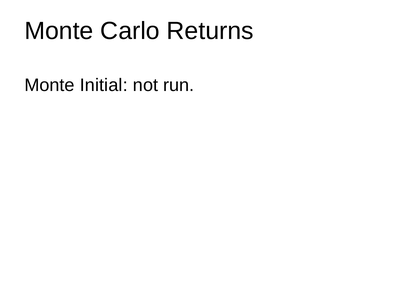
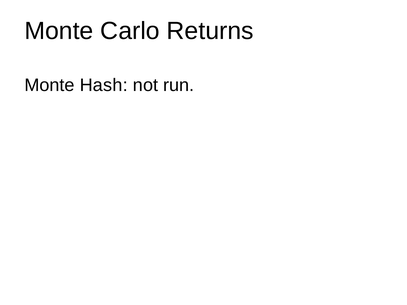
Initial: Initial -> Hash (104, 85)
